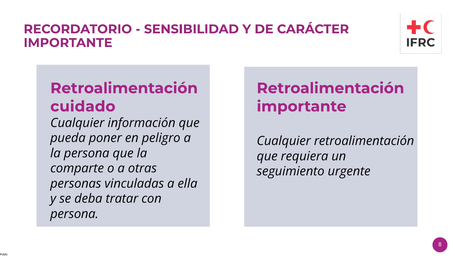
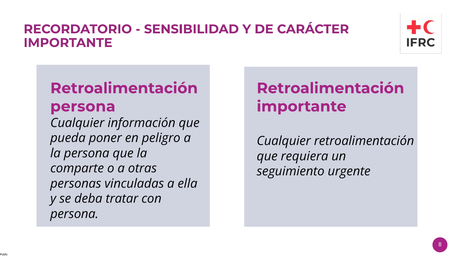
cuidado: cuidado -> persona (83, 106)
